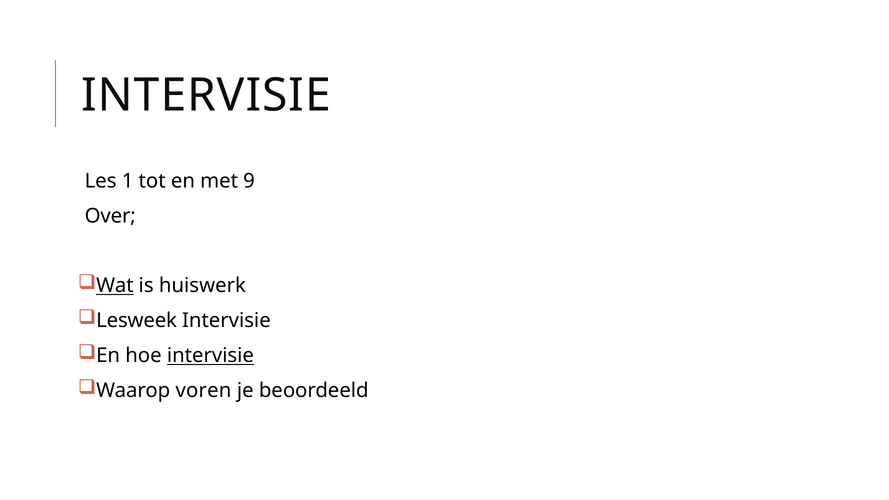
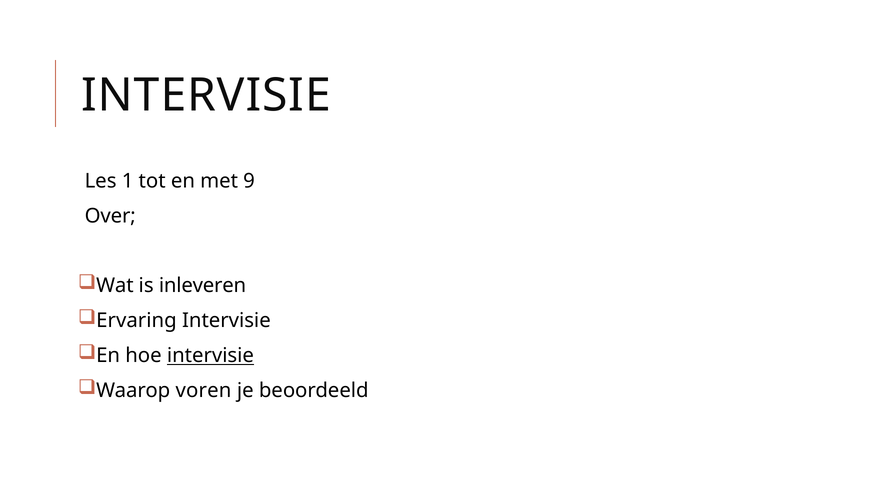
Wat underline: present -> none (115, 286)
huiswerk: huiswerk -> inleveren (203, 286)
Lesweek: Lesweek -> Ervaring (136, 321)
